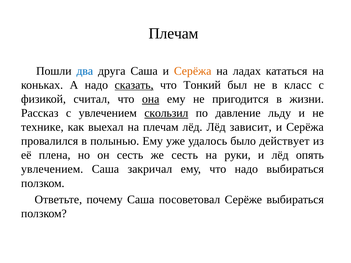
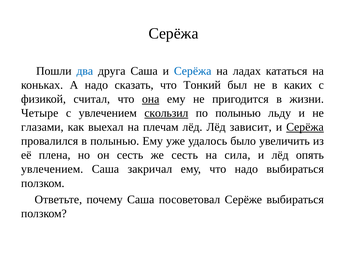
Плечам: Плечам -> Серёжа (174, 34)
Серёжа colour: orange -> blue (193, 71)
сказать underline: present -> none (134, 85)
класс: класс -> каких (298, 85)
Рассказ: Рассказ -> Четыре (40, 113)
по давление: давление -> полынью (238, 113)
технике: технике -> глазами (42, 127)
Серёжа underline: none -> present (305, 127)
действует: действует -> увеличить (284, 141)
руки: руки -> сила (237, 155)
